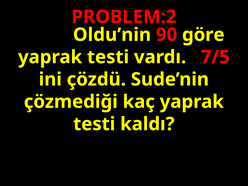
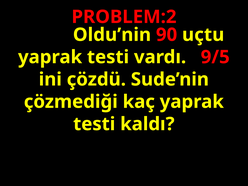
göre: göre -> uçtu (203, 35)
7/5: 7/5 -> 9/5 (215, 57)
